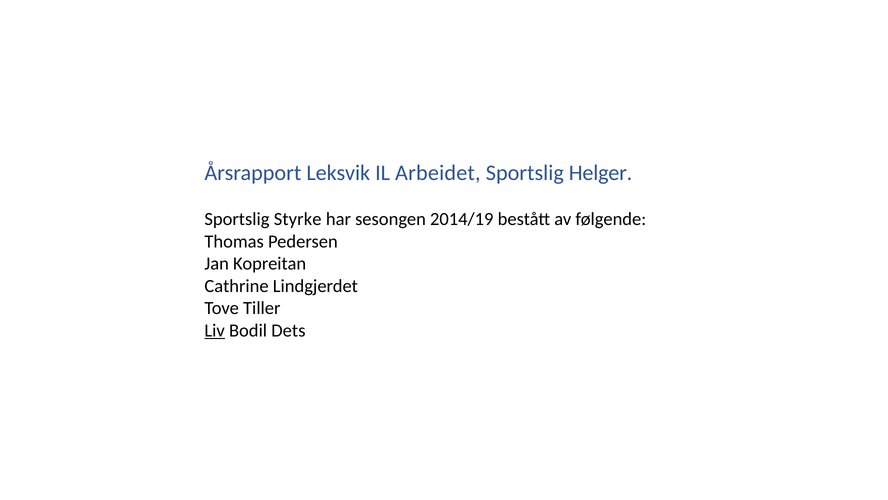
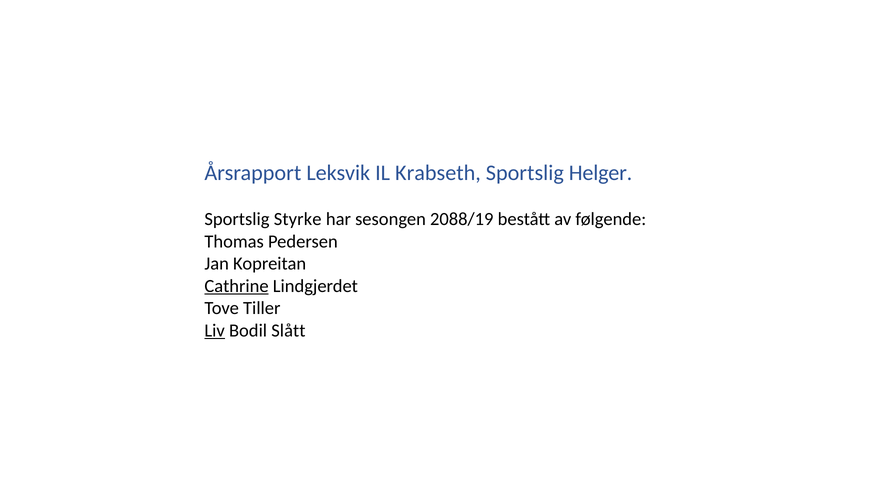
Arbeidet: Arbeidet -> Krabseth (438, 173)
2014/19: 2014/19 -> 2088/19 (462, 219)
Cathrine underline: none -> present (237, 286)
Dets: Dets -> Slått (288, 330)
